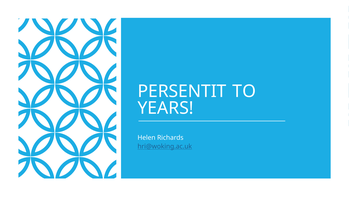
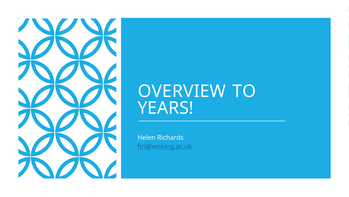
PERSENTIT: PERSENTIT -> OVERVIEW (182, 91)
